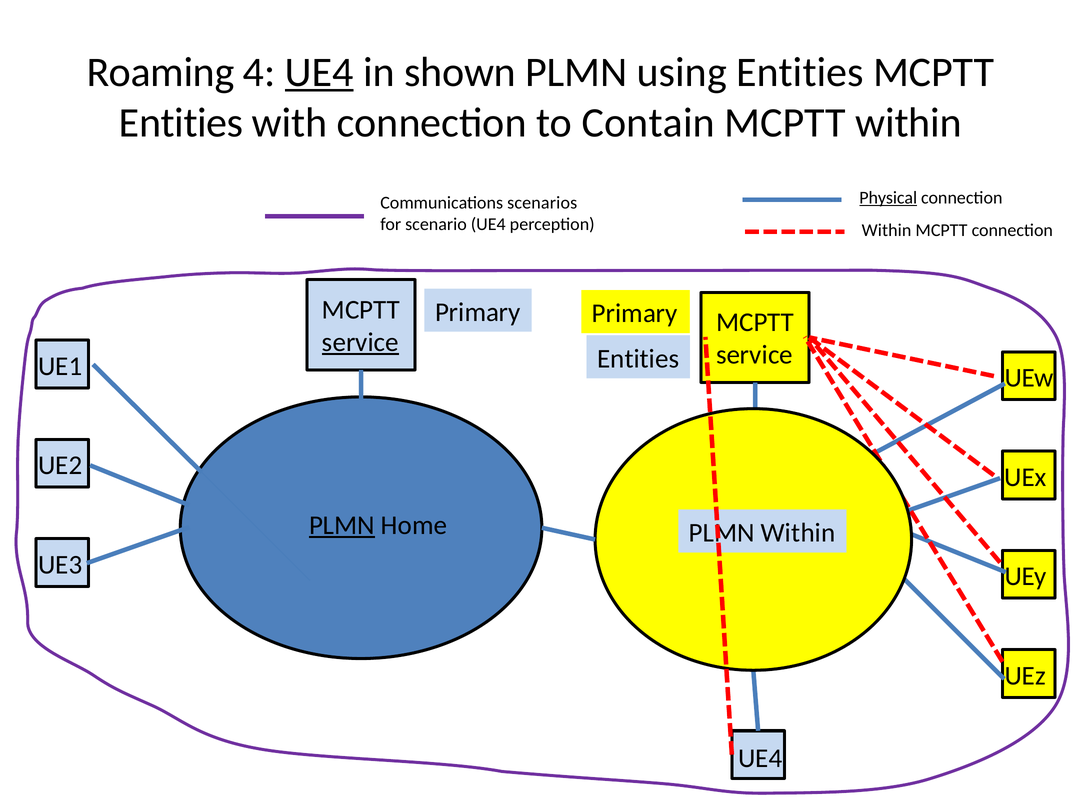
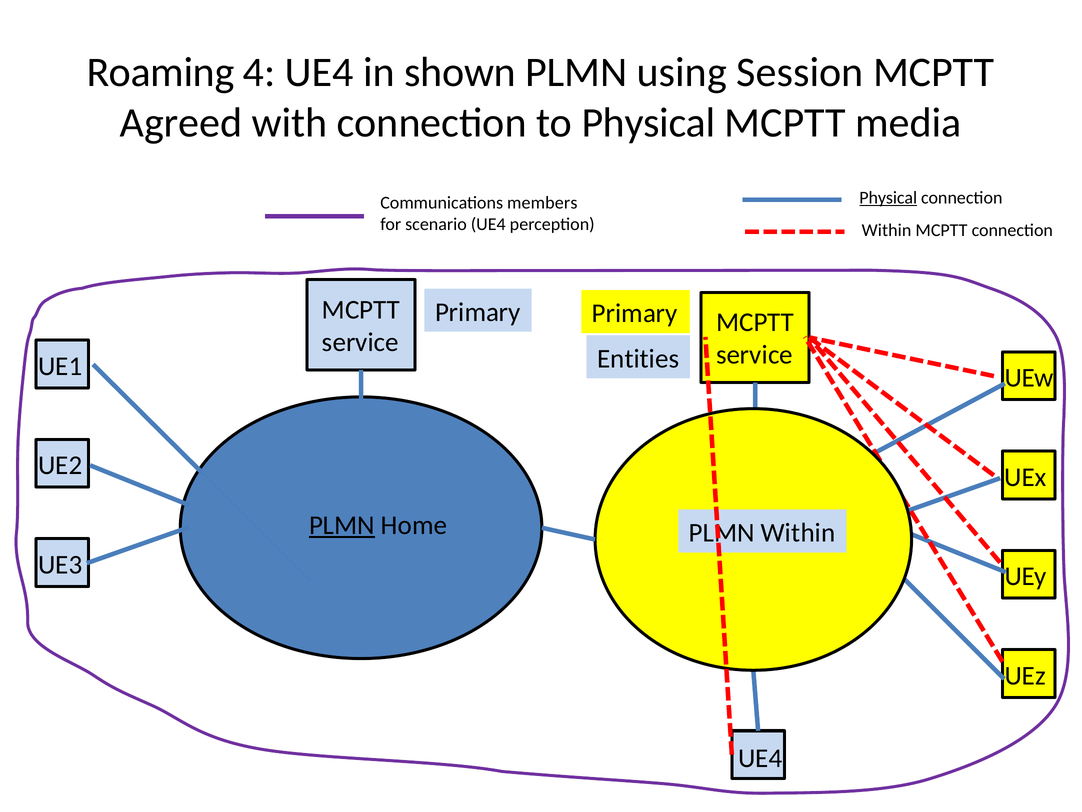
UE4 underline: present -> none (319, 72)
using Entities: Entities -> Session (800, 72)
Entities: Entities -> Agreed (181, 123)
to Contain: Contain -> Physical (648, 123)
MCPTT within: within -> media (908, 123)
scenarios: scenarios -> members (542, 202)
service underline: present -> none (360, 342)
